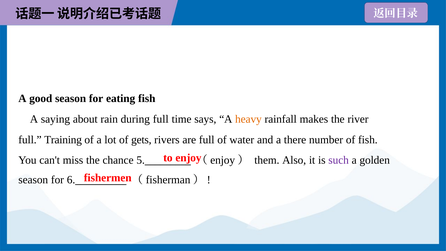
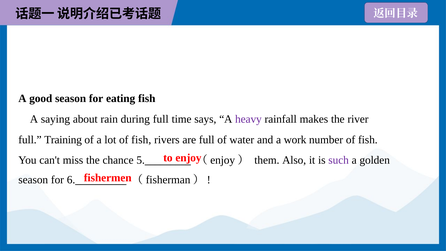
heavy colour: orange -> purple (248, 119)
lot of gets: gets -> fish (141, 140)
there: there -> work (295, 140)
